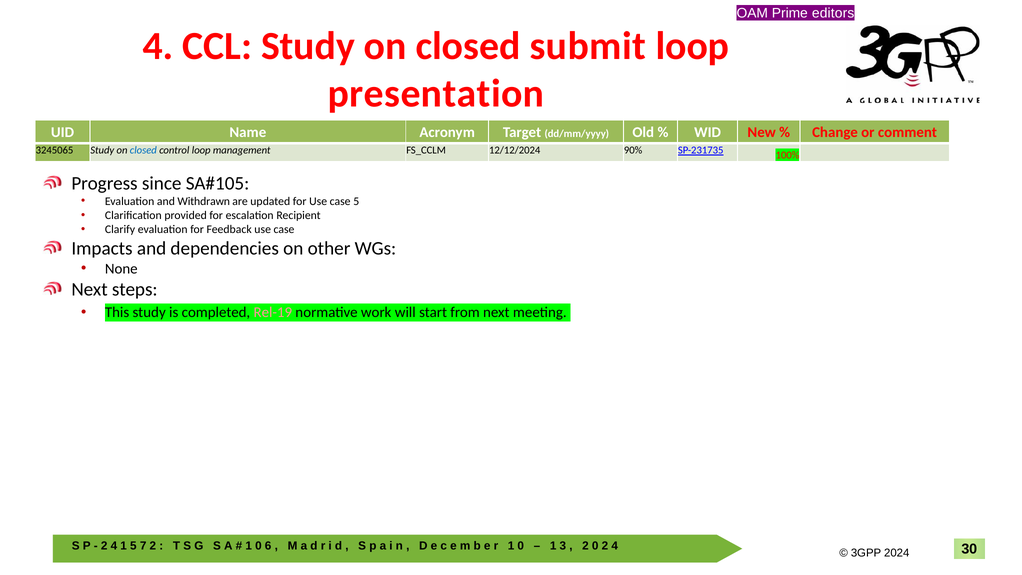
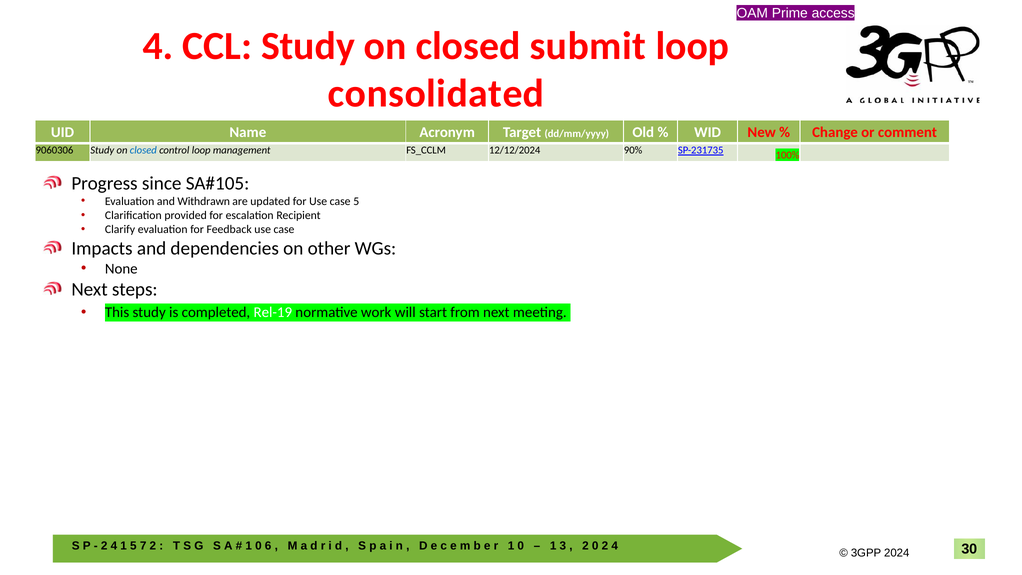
editors: editors -> access (833, 13)
presentation: presentation -> consolidated (436, 94)
3245065: 3245065 -> 9060306 (55, 150)
Rel-19 colour: pink -> white (273, 312)
